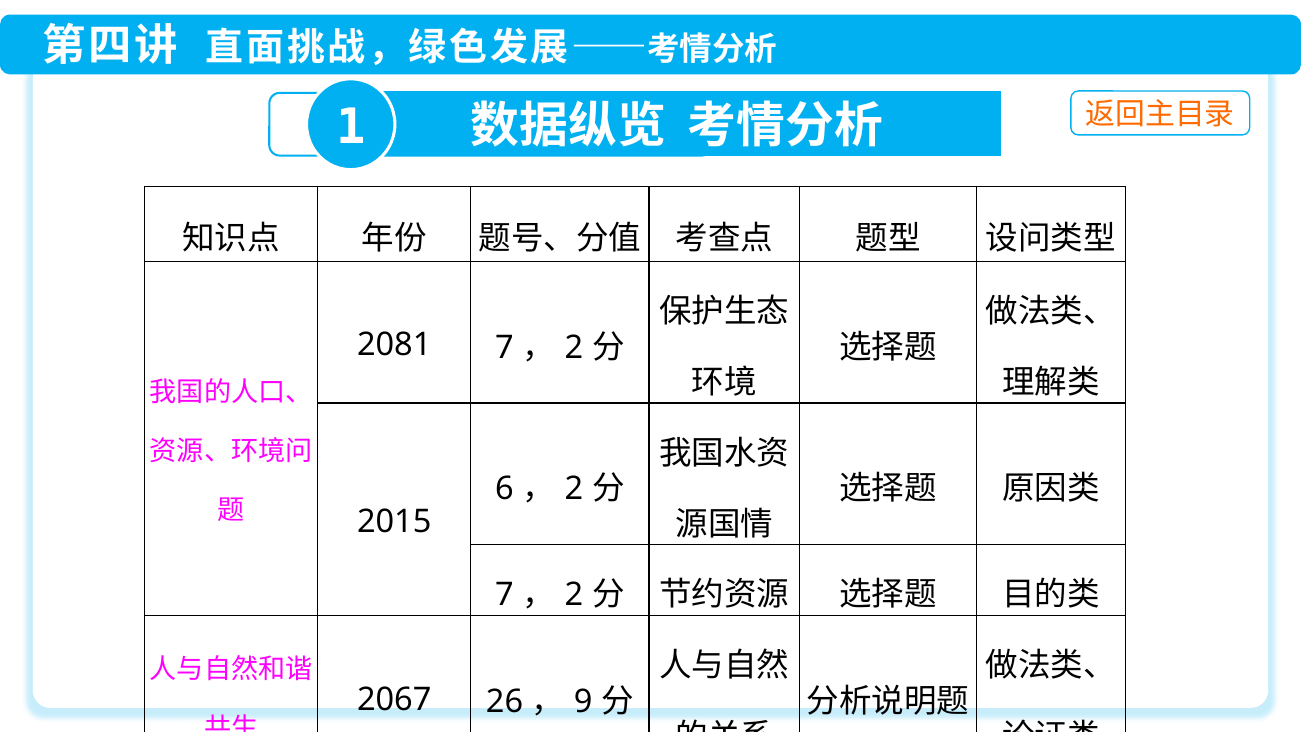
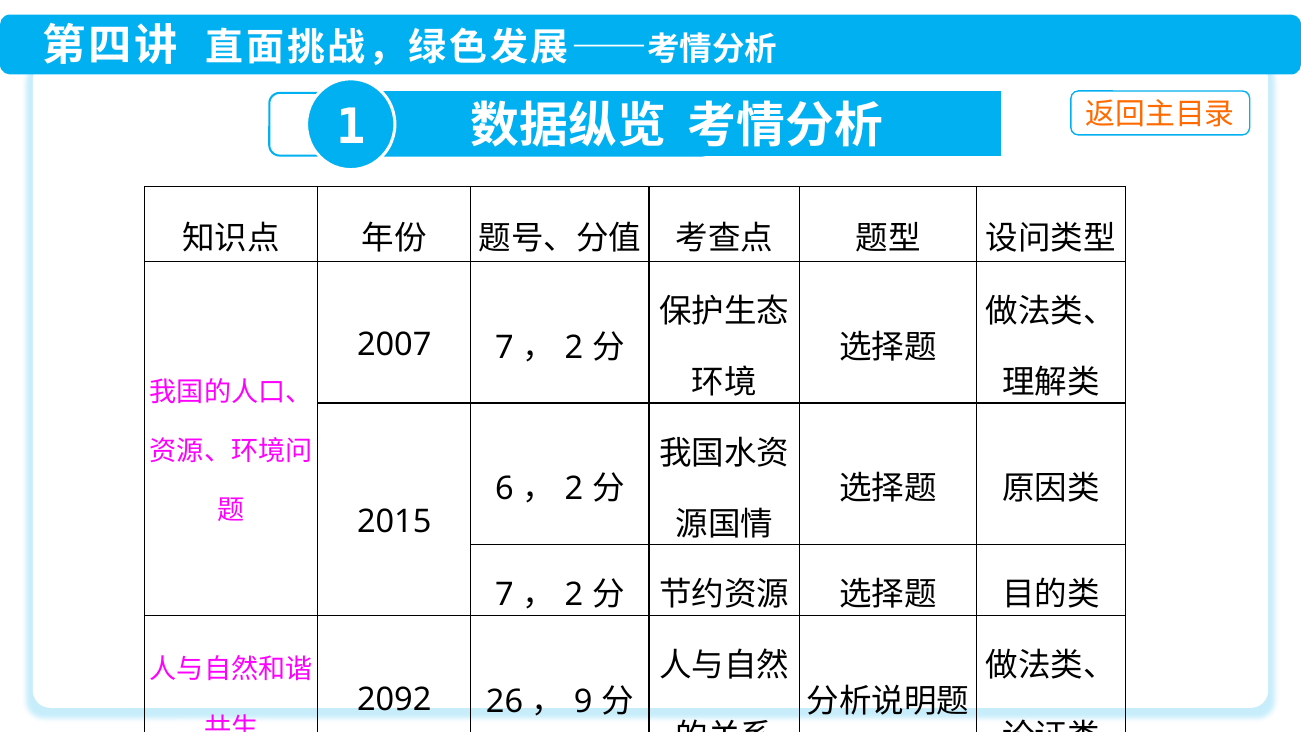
2081: 2081 -> 2007 (394, 345)
2067: 2067 -> 2092 (394, 699)
